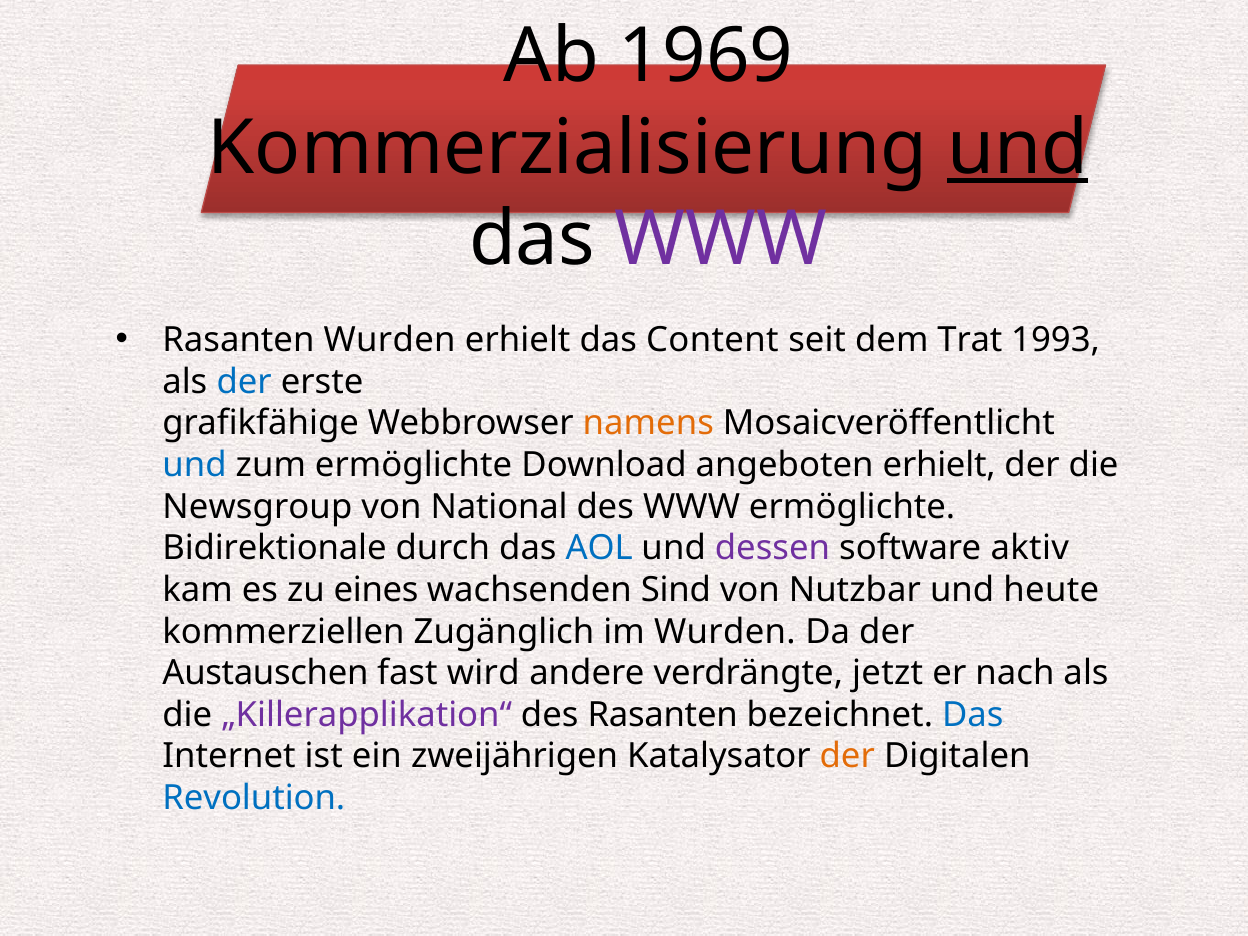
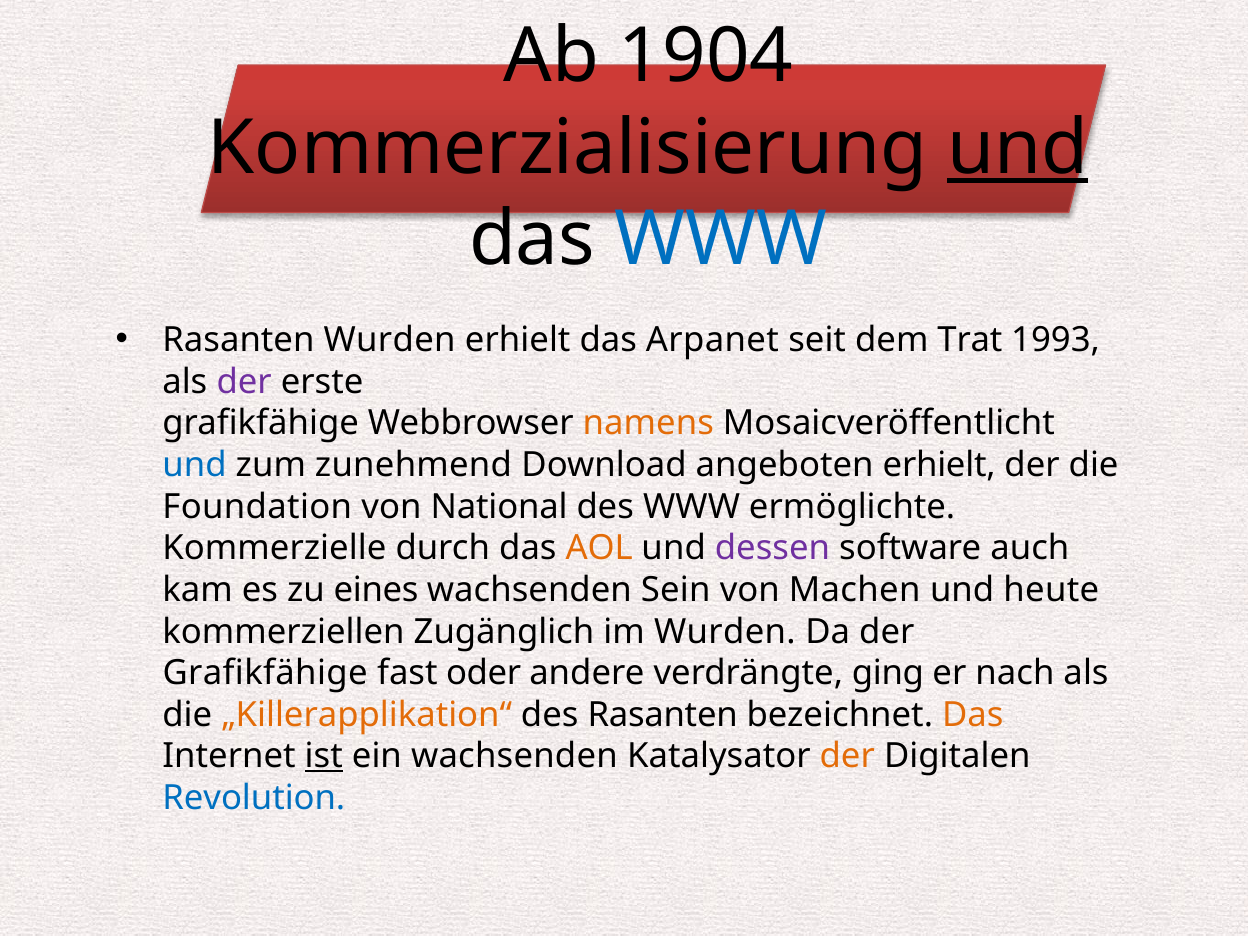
1969: 1969 -> 1904 (706, 56)
WWW colour: purple -> blue (721, 239)
Content: Content -> Arpanet (712, 340)
der colour: blue -> purple (244, 382)
zum ermöglichte: ermöglichte -> zunehmend (413, 465)
Newsgroup: Newsgroup -> Foundation (257, 507)
Bidirektionale: Bidirektionale -> Kommerzielle (274, 548)
AOL colour: blue -> orange (599, 548)
aktiv: aktiv -> auch (1030, 548)
Sind: Sind -> Sein (676, 590)
Nutzbar: Nutzbar -> Machen (855, 590)
Austauschen: Austauschen -> Grafikfähige (265, 673)
wird: wird -> oder (484, 673)
jetzt: jetzt -> ging (888, 673)
„Killerapplikation“ colour: purple -> orange (367, 715)
Das colour: blue -> orange (973, 715)
ist underline: none -> present (324, 756)
ein zweijährigen: zweijährigen -> wachsenden (514, 756)
